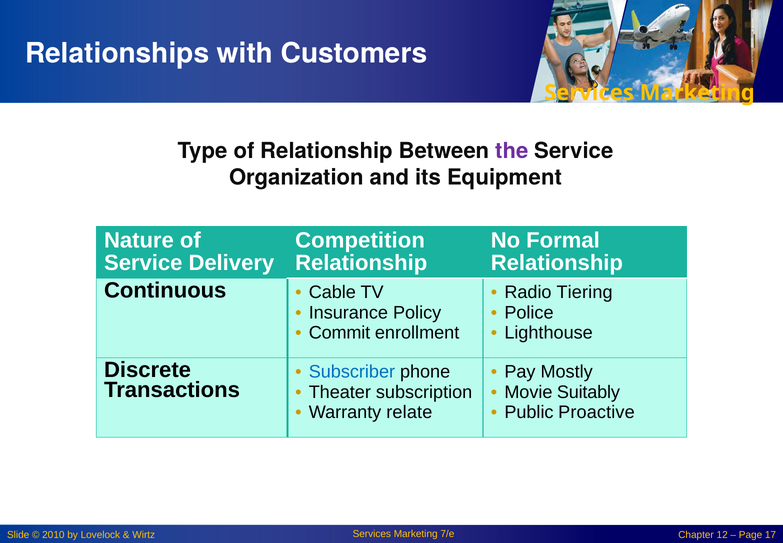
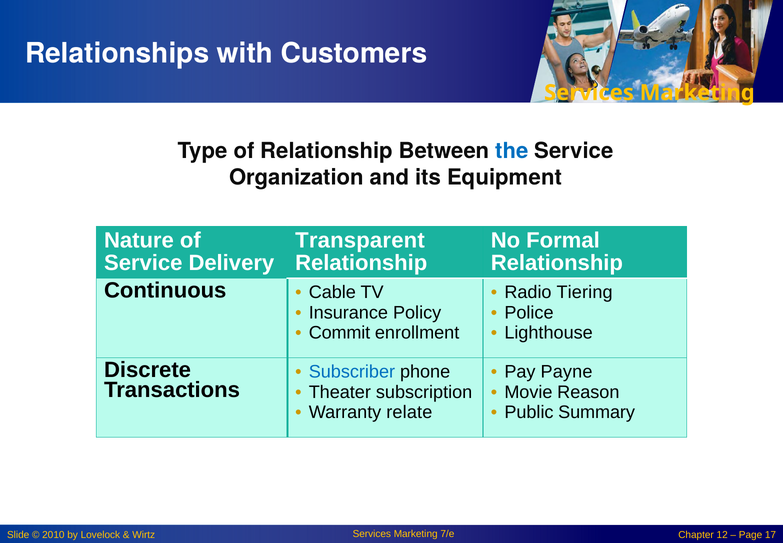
the colour: purple -> blue (512, 151)
Competition: Competition -> Transparent (360, 240)
Mostly: Mostly -> Payne (567, 371)
Suitably: Suitably -> Reason (588, 392)
Proactive: Proactive -> Summary (597, 412)
